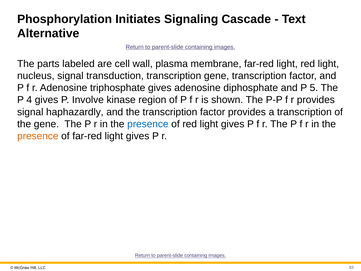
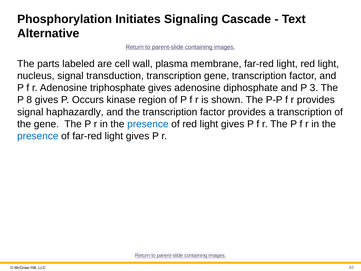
5: 5 -> 3 (314, 88)
4: 4 -> 8 (29, 100)
Involve: Involve -> Occurs (88, 100)
presence colour: orange -> blue (38, 136)
